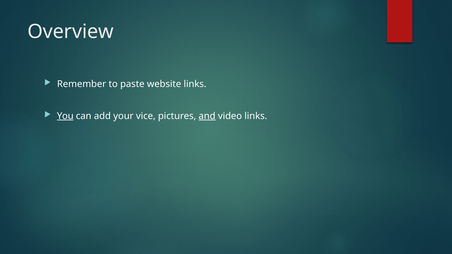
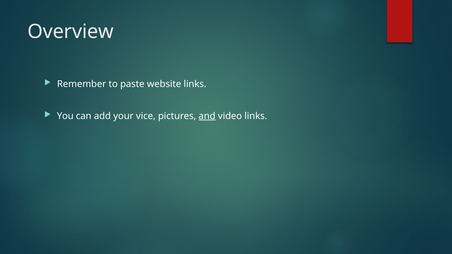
You underline: present -> none (65, 116)
